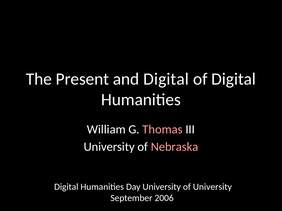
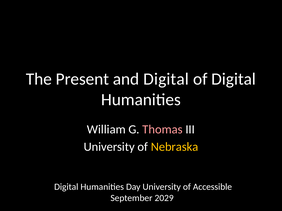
Nebraska colour: pink -> yellow (175, 147)
of University: University -> Accessible (212, 187)
2006: 2006 -> 2029 (164, 199)
